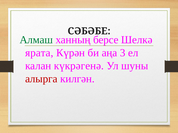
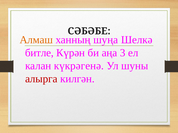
Алмаш colour: green -> orange (36, 40)
берсе: берсе -> шуңа (106, 40)
ярата: ярата -> битле (39, 53)
